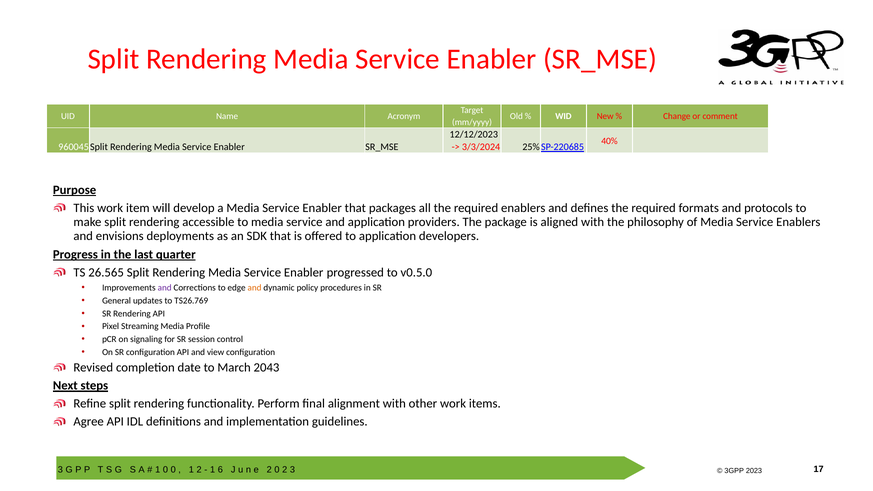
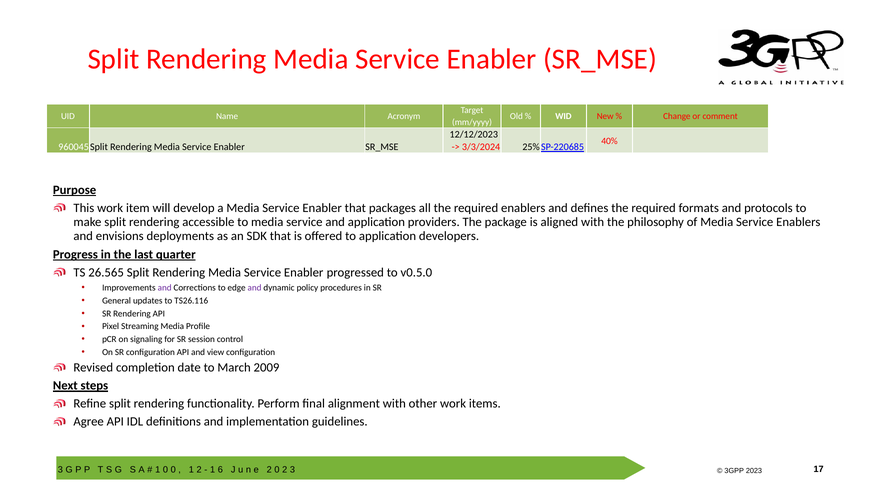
and colour: orange -> purple (255, 288)
TS26.769: TS26.769 -> TS26.116 (191, 301)
2043: 2043 -> 2009 (267, 368)
